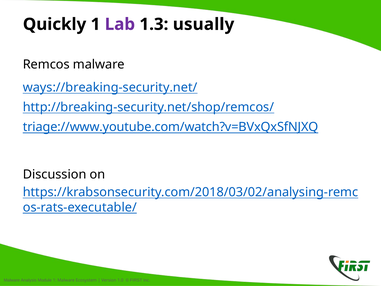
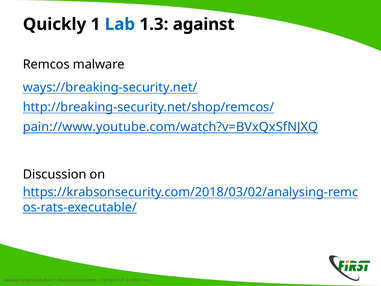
Lab colour: purple -> blue (120, 24)
usually: usually -> against (204, 24)
triage://www.youtube.com/watch?v=BVxQxSfNJXQ: triage://www.youtube.com/watch?v=BVxQxSfNJXQ -> pain://www.youtube.com/watch?v=BVxQxSfNJXQ (170, 127)
